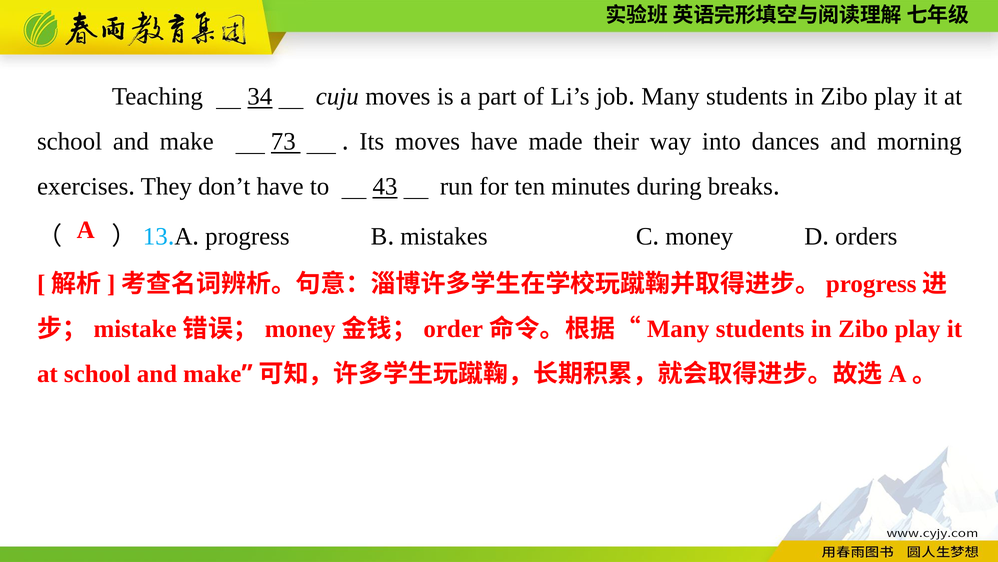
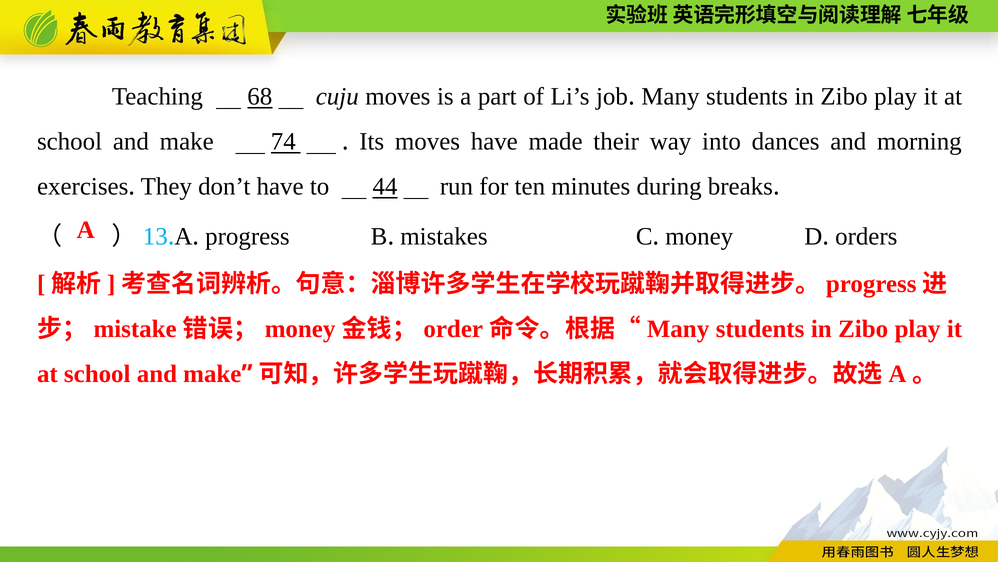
34: 34 -> 68 (260, 97)
73: 73 -> 74 (283, 141)
43: 43 -> 44 (385, 186)
